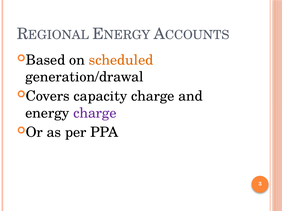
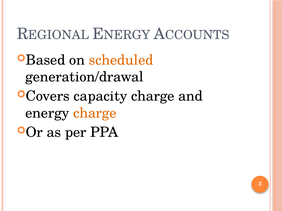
charge colour: purple -> orange (95, 113)
